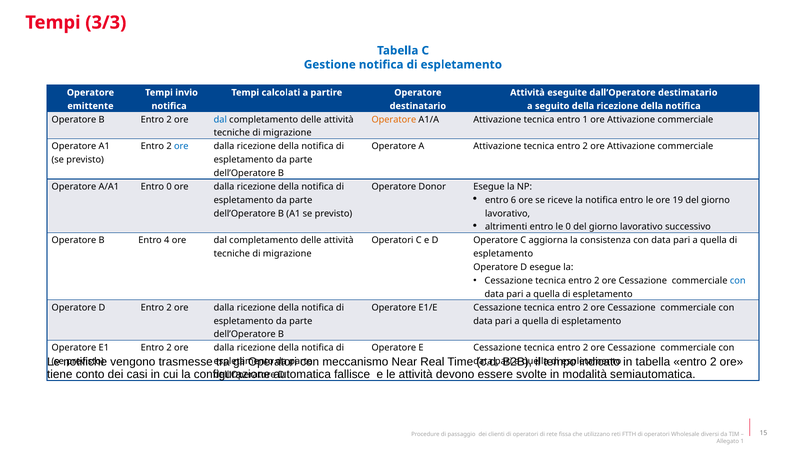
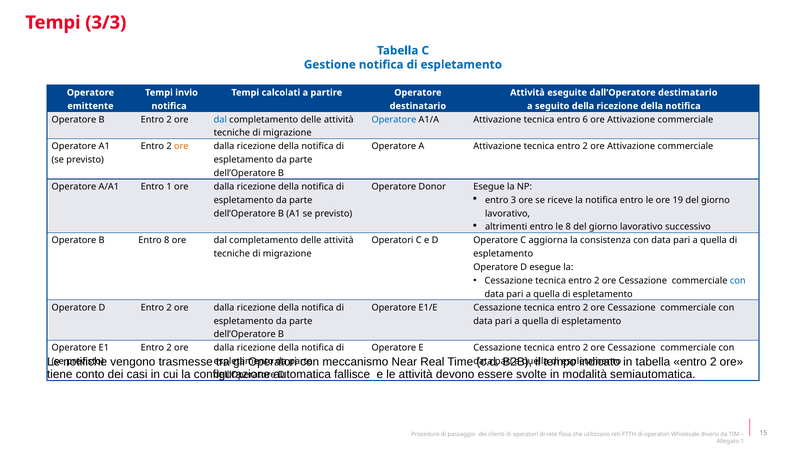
Operatore colour: orange -> blue (394, 120)
entro 1: 1 -> 6 (585, 120)
ore colour: blue -> orange (181, 146)
Entro 0: 0 -> 1 (169, 187)
6: 6 -> 3 (513, 200)
le 0: 0 -> 8 (568, 227)
Entro 4: 4 -> 8 (167, 241)
